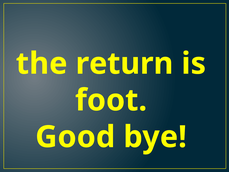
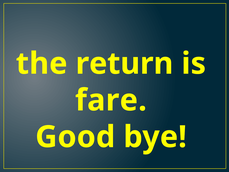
foot: foot -> fare (111, 100)
